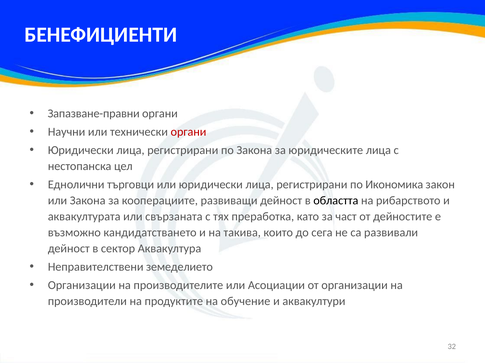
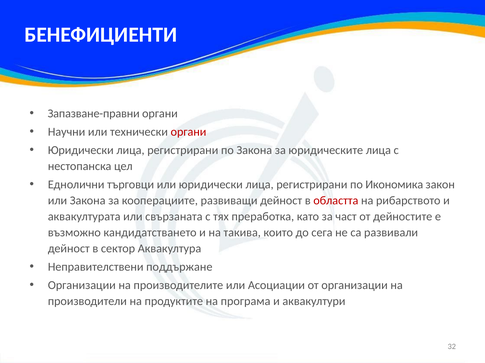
областта colour: black -> red (336, 201)
земеделието: земеделието -> поддържане (179, 267)
обучение: обучение -> програма (246, 302)
